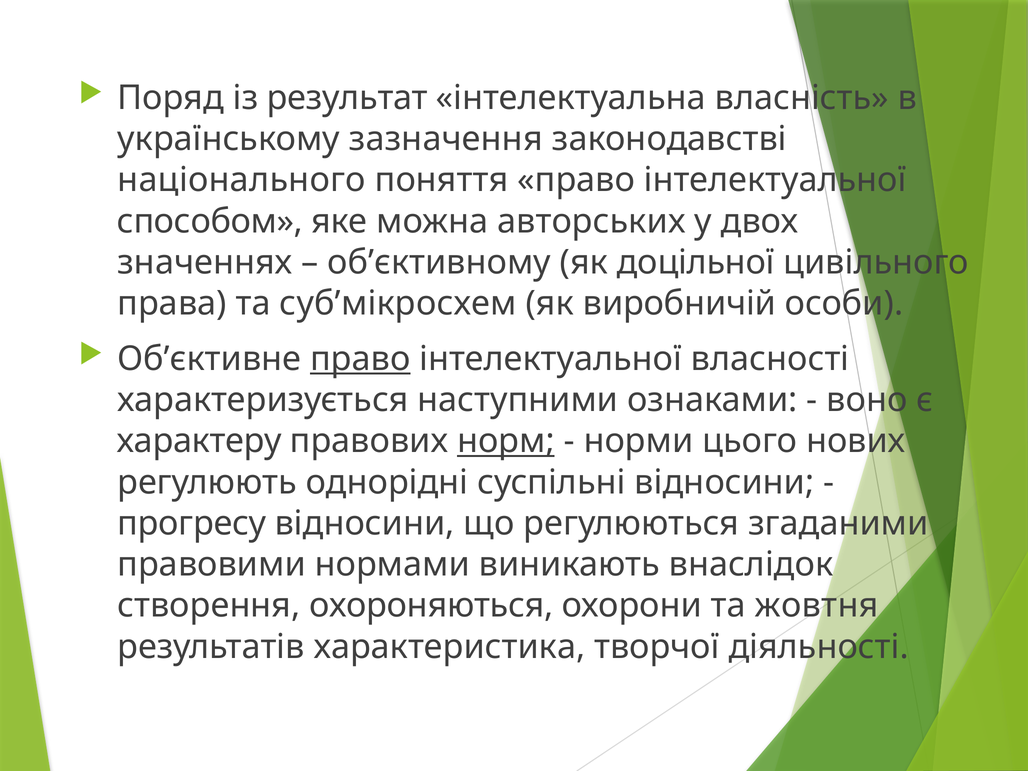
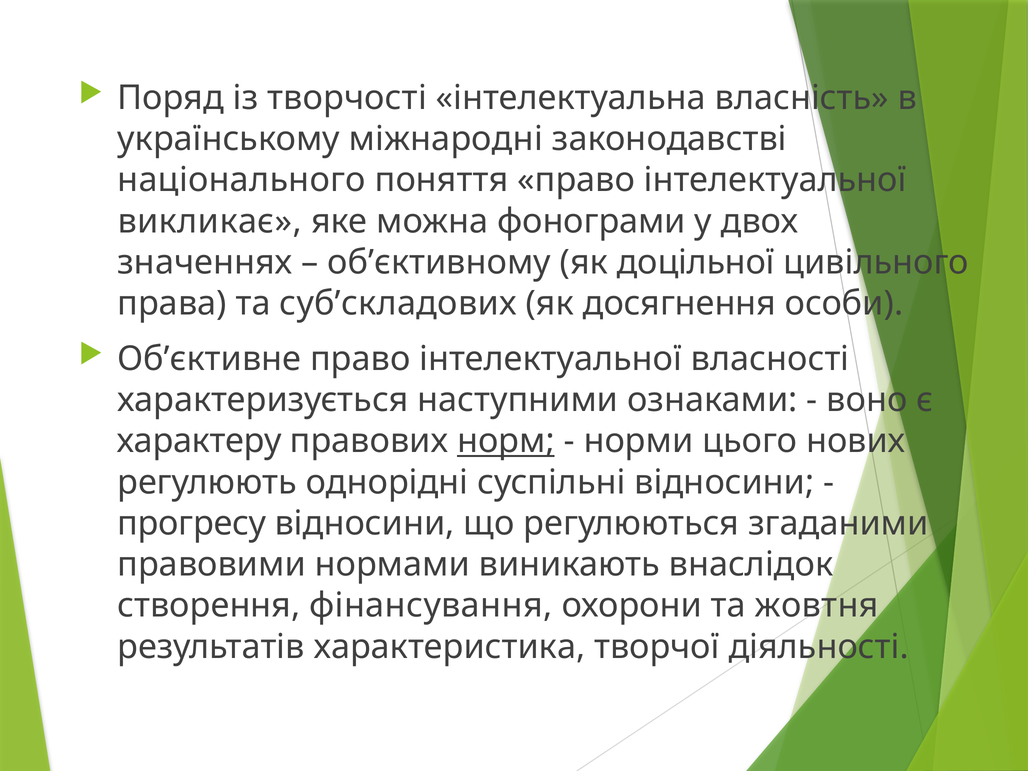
результат: результат -> творчості (347, 98)
зазначення: зазначення -> міжнародні (446, 139)
способом: способом -> викликає (210, 221)
авторських: авторських -> фонограми (591, 221)
суб’мікросхем: суб’мікросхем -> суб’складових (398, 303)
виробничій: виробничій -> досягнення (679, 303)
право underline: present -> none (360, 359)
охороняються: охороняються -> фінансування (431, 606)
